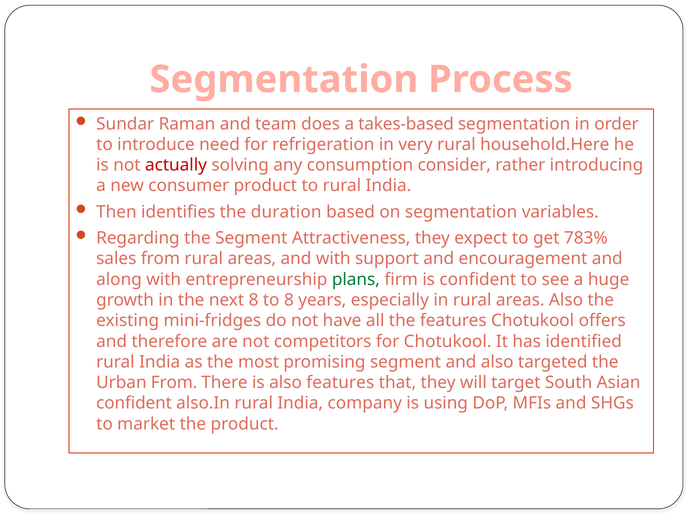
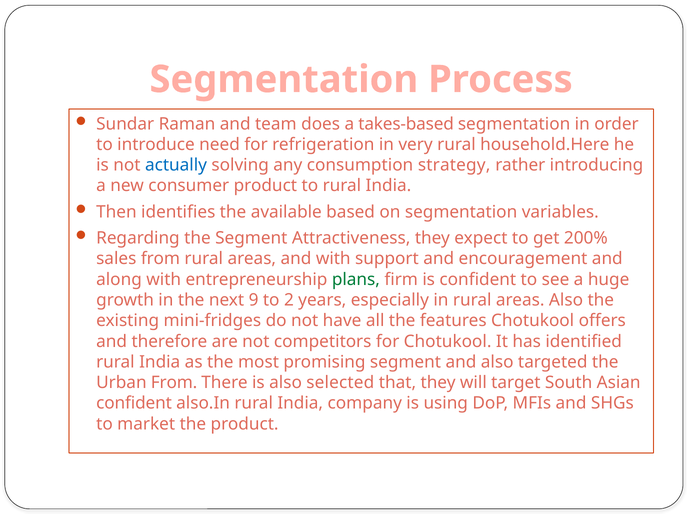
actually colour: red -> blue (176, 165)
consider: consider -> strategy (454, 165)
duration: duration -> available (286, 212)
783%: 783% -> 200% (586, 238)
next 8: 8 -> 9 (254, 300)
to 8: 8 -> 2 (289, 300)
also features: features -> selected (340, 383)
